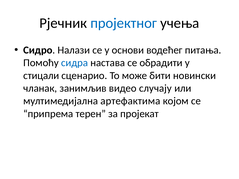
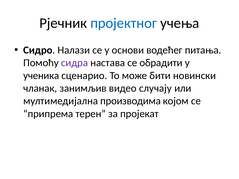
сидра colour: blue -> purple (75, 63)
стицали: стицали -> ученика (41, 76)
артефактима: артефактима -> производима (131, 101)
